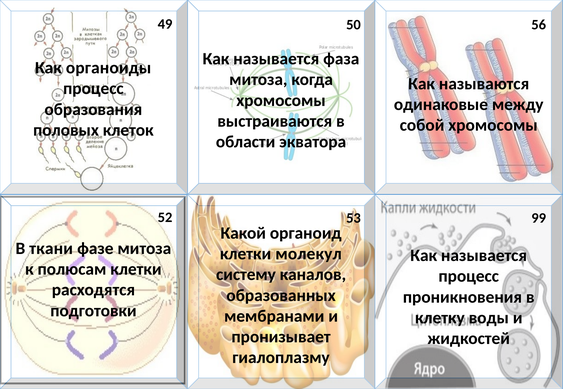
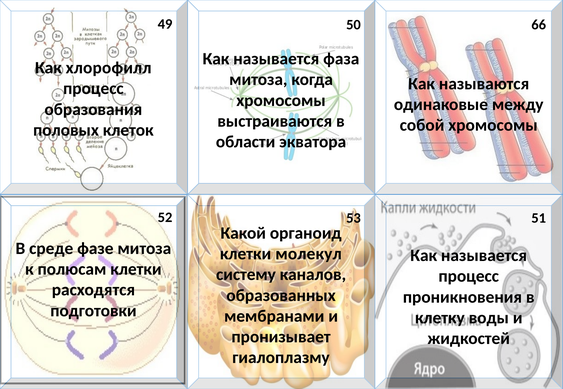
56: 56 -> 66 (539, 25)
органоиды: органоиды -> хлорофилл (109, 68)
99: 99 -> 51 (539, 219)
ткани: ткани -> среде (51, 249)
